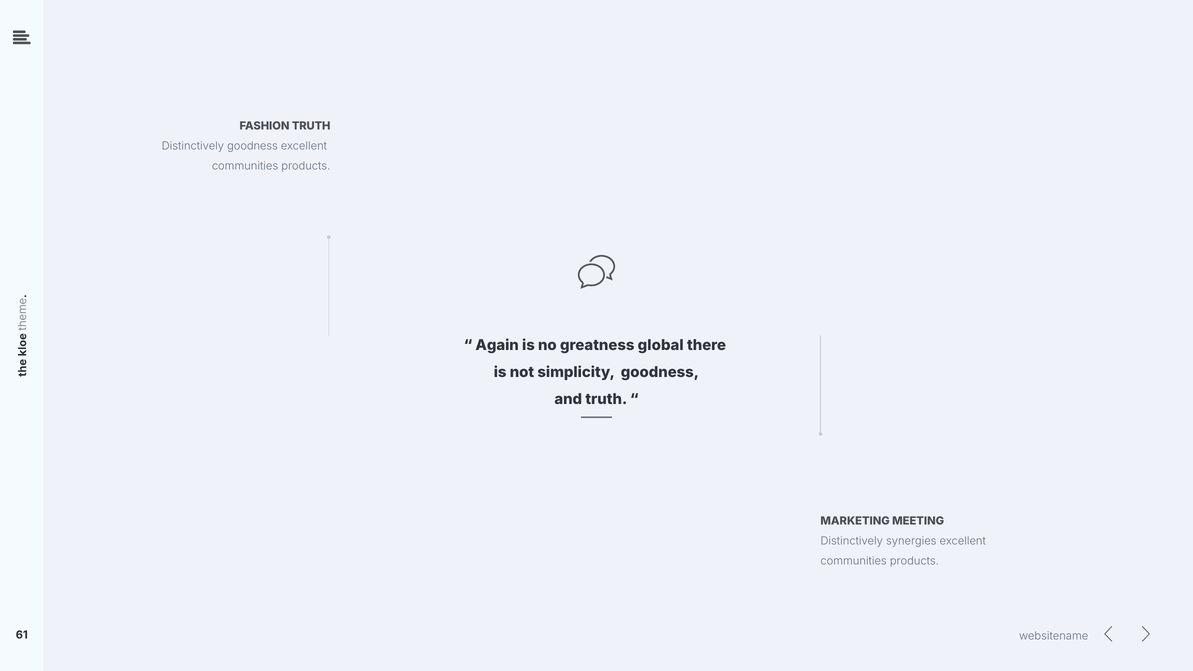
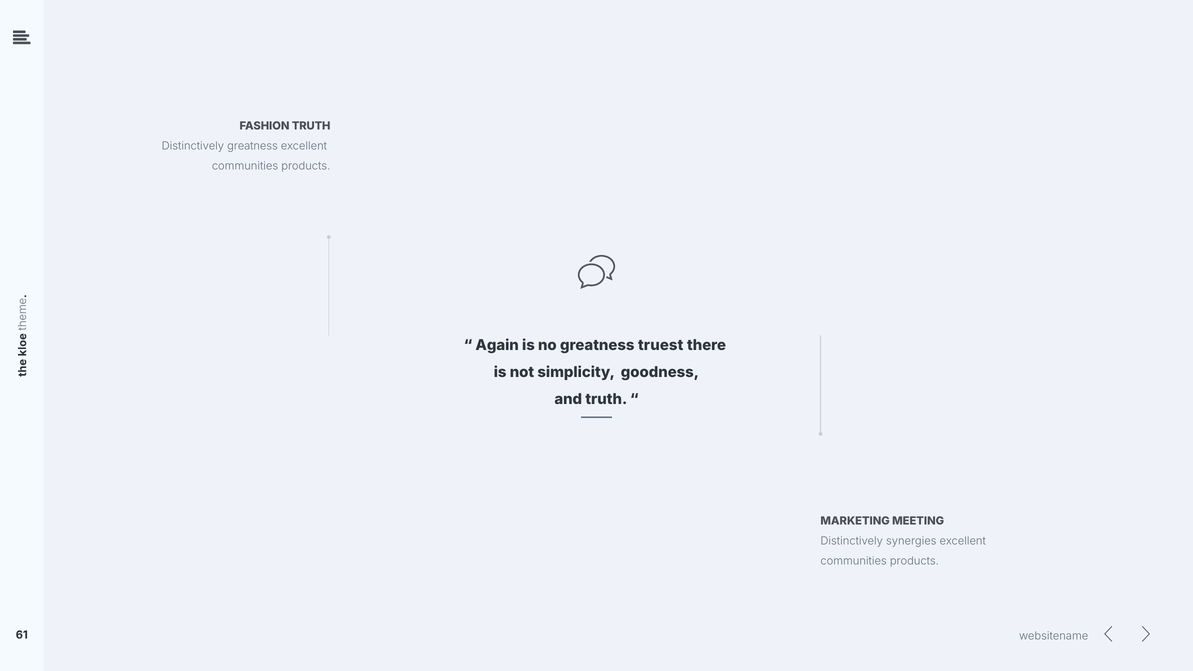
Distinctively goodness: goodness -> greatness (253, 146)
global: global -> truest (661, 345)
